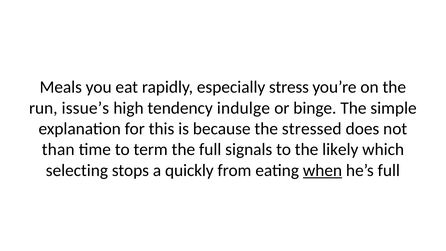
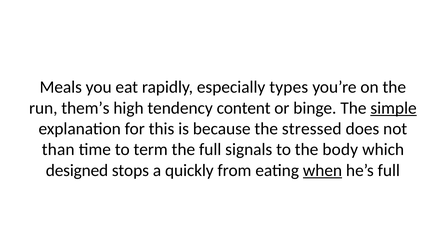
stress: stress -> types (289, 87)
issue’s: issue’s -> them’s (85, 108)
indulge: indulge -> content (244, 108)
simple underline: none -> present (394, 108)
likely: likely -> body (340, 150)
selecting: selecting -> designed (77, 170)
